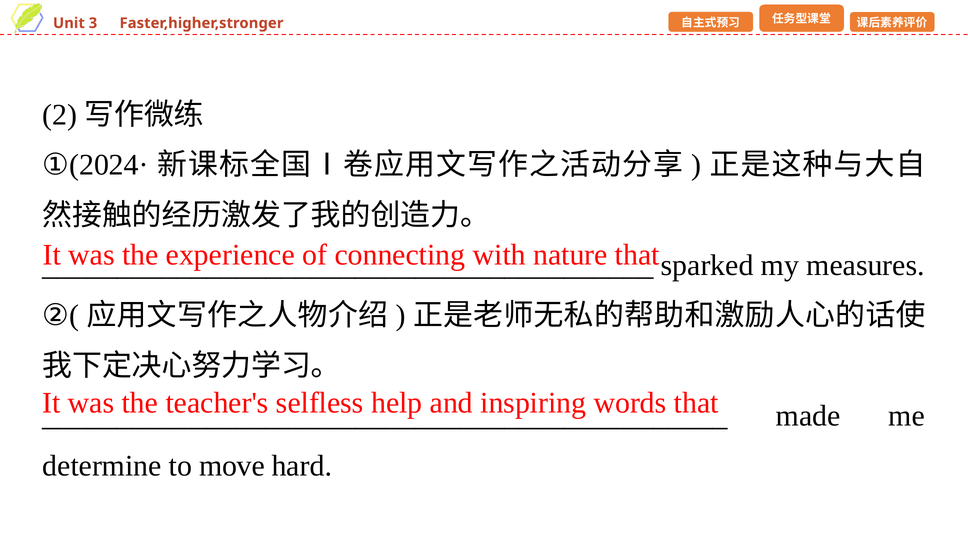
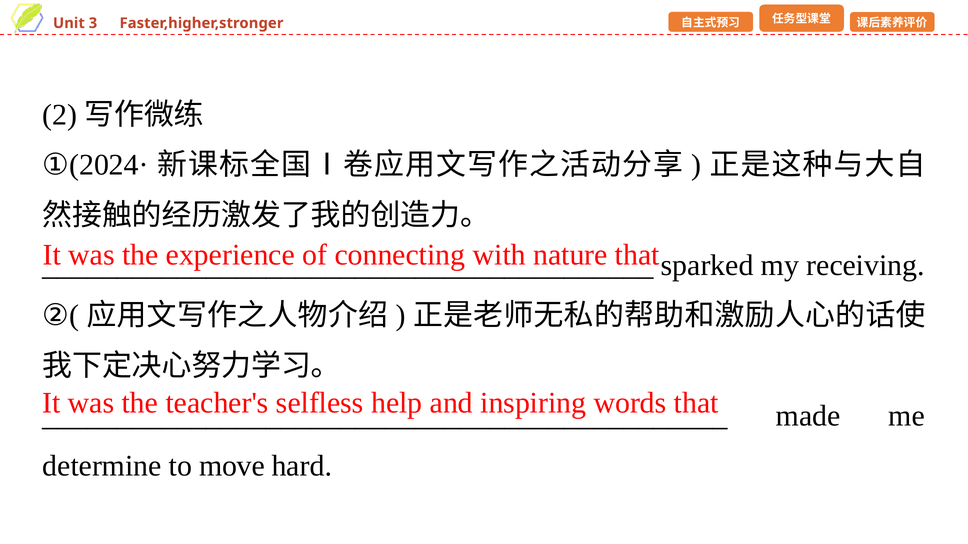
measures: measures -> receiving (866, 266)
